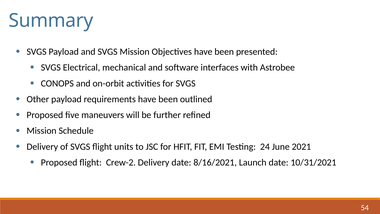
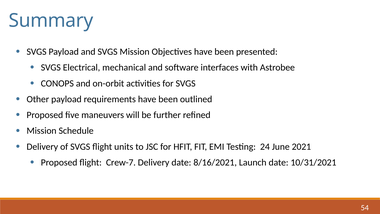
Crew-2: Crew-2 -> Crew-7 (121, 162)
